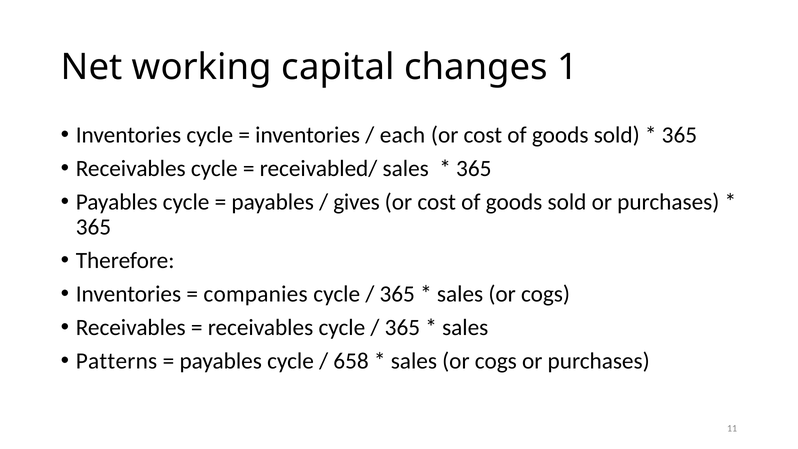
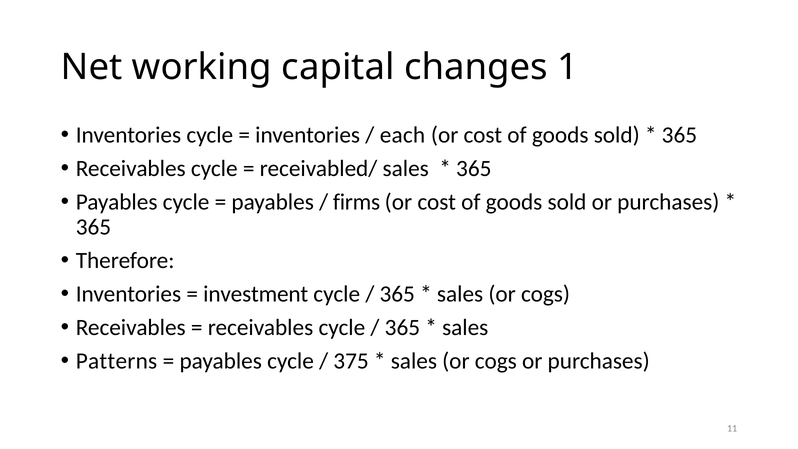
gives: gives -> firms (357, 202)
companies: companies -> investment (256, 294)
658: 658 -> 375 (351, 361)
